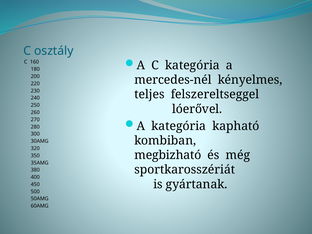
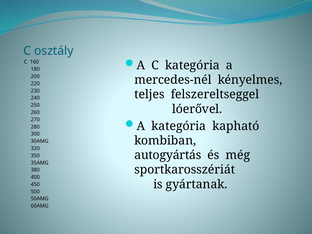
megbizható: megbizható -> autogyártás (168, 155)
